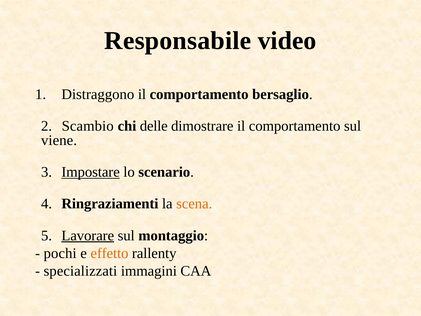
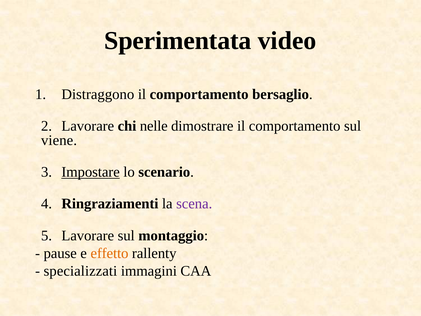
Responsabile: Responsabile -> Sperimentata (178, 41)
2 Scambio: Scambio -> Lavorare (88, 126)
delle: delle -> nelle (154, 126)
scena colour: orange -> purple (194, 204)
Lavorare underline: present -> none (88, 235)
pochi: pochi -> pause (60, 253)
